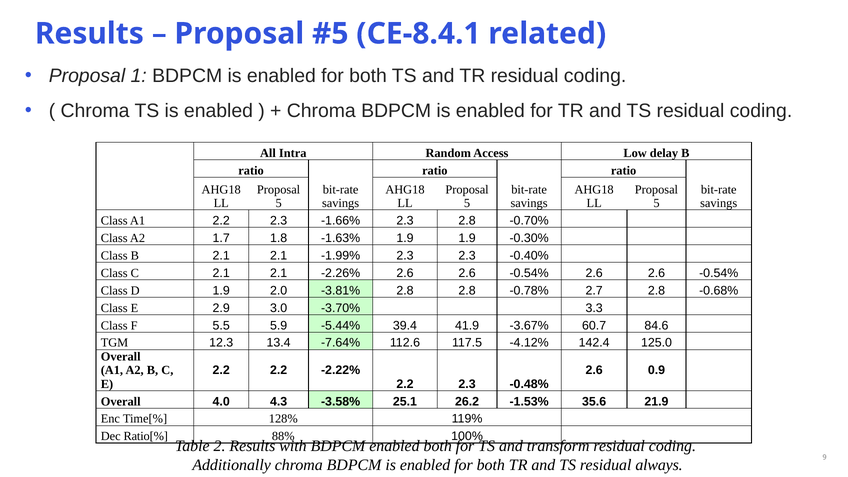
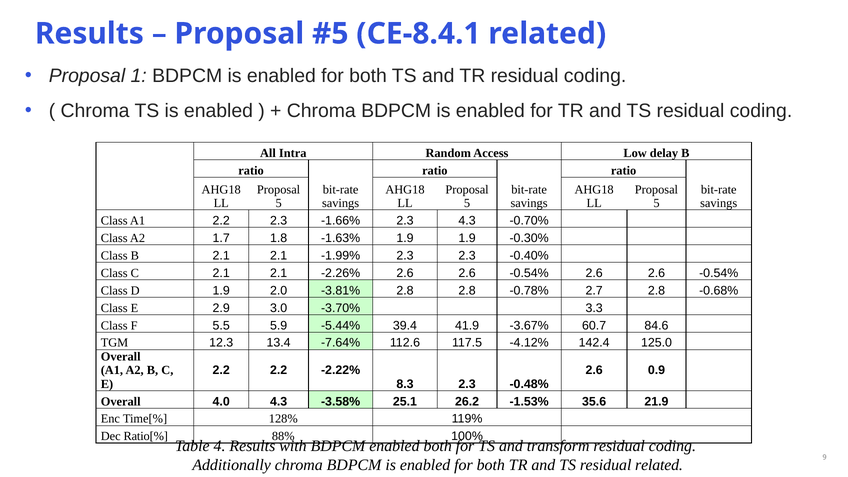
2.3 2.8: 2.8 -> 4.3 (467, 221)
2.2: 2.2 -> 8.3 (405, 384)
2: 2 -> 4 (220, 446)
residual always: always -> related (659, 465)
